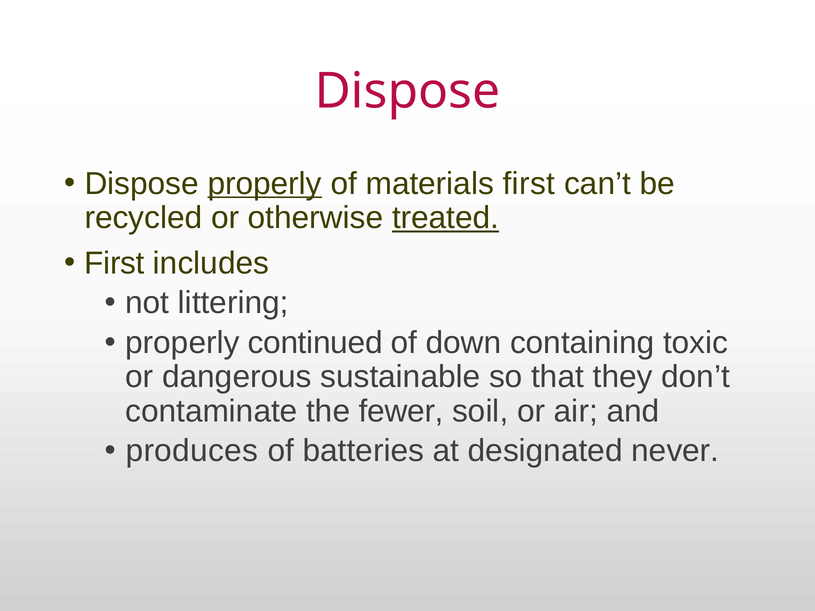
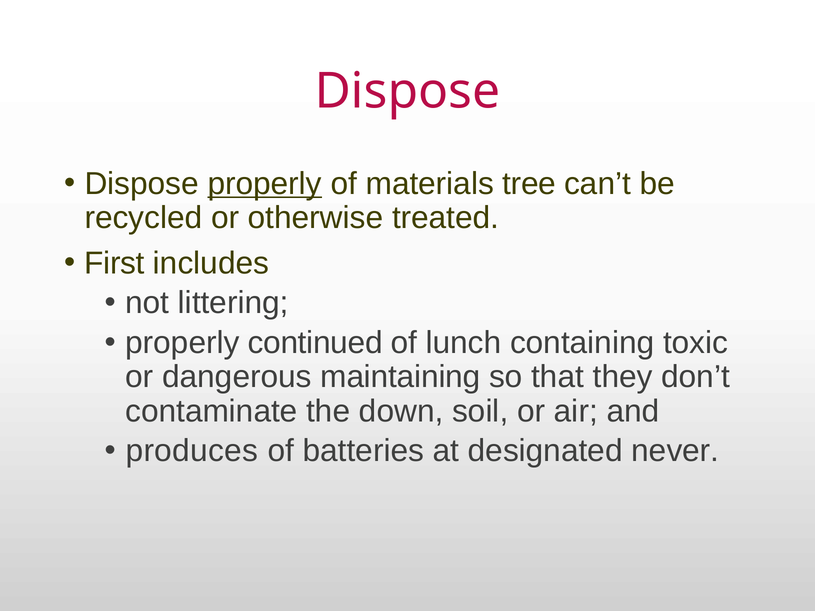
materials first: first -> tree (529, 184)
treated underline: present -> none (446, 218)
down: down -> lunch (464, 343)
sustainable: sustainable -> maintaining (400, 377)
fewer: fewer -> down (401, 411)
